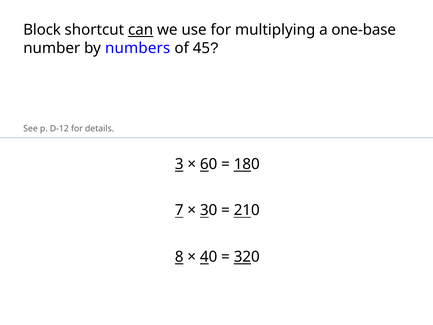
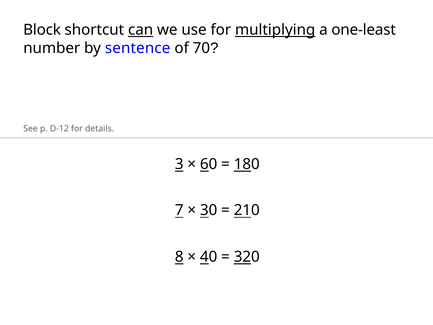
multiplying underline: none -> present (275, 30)
one-base: one-base -> one-least (364, 30)
numbers: numbers -> sentence (138, 48)
45: 45 -> 70 (201, 48)
